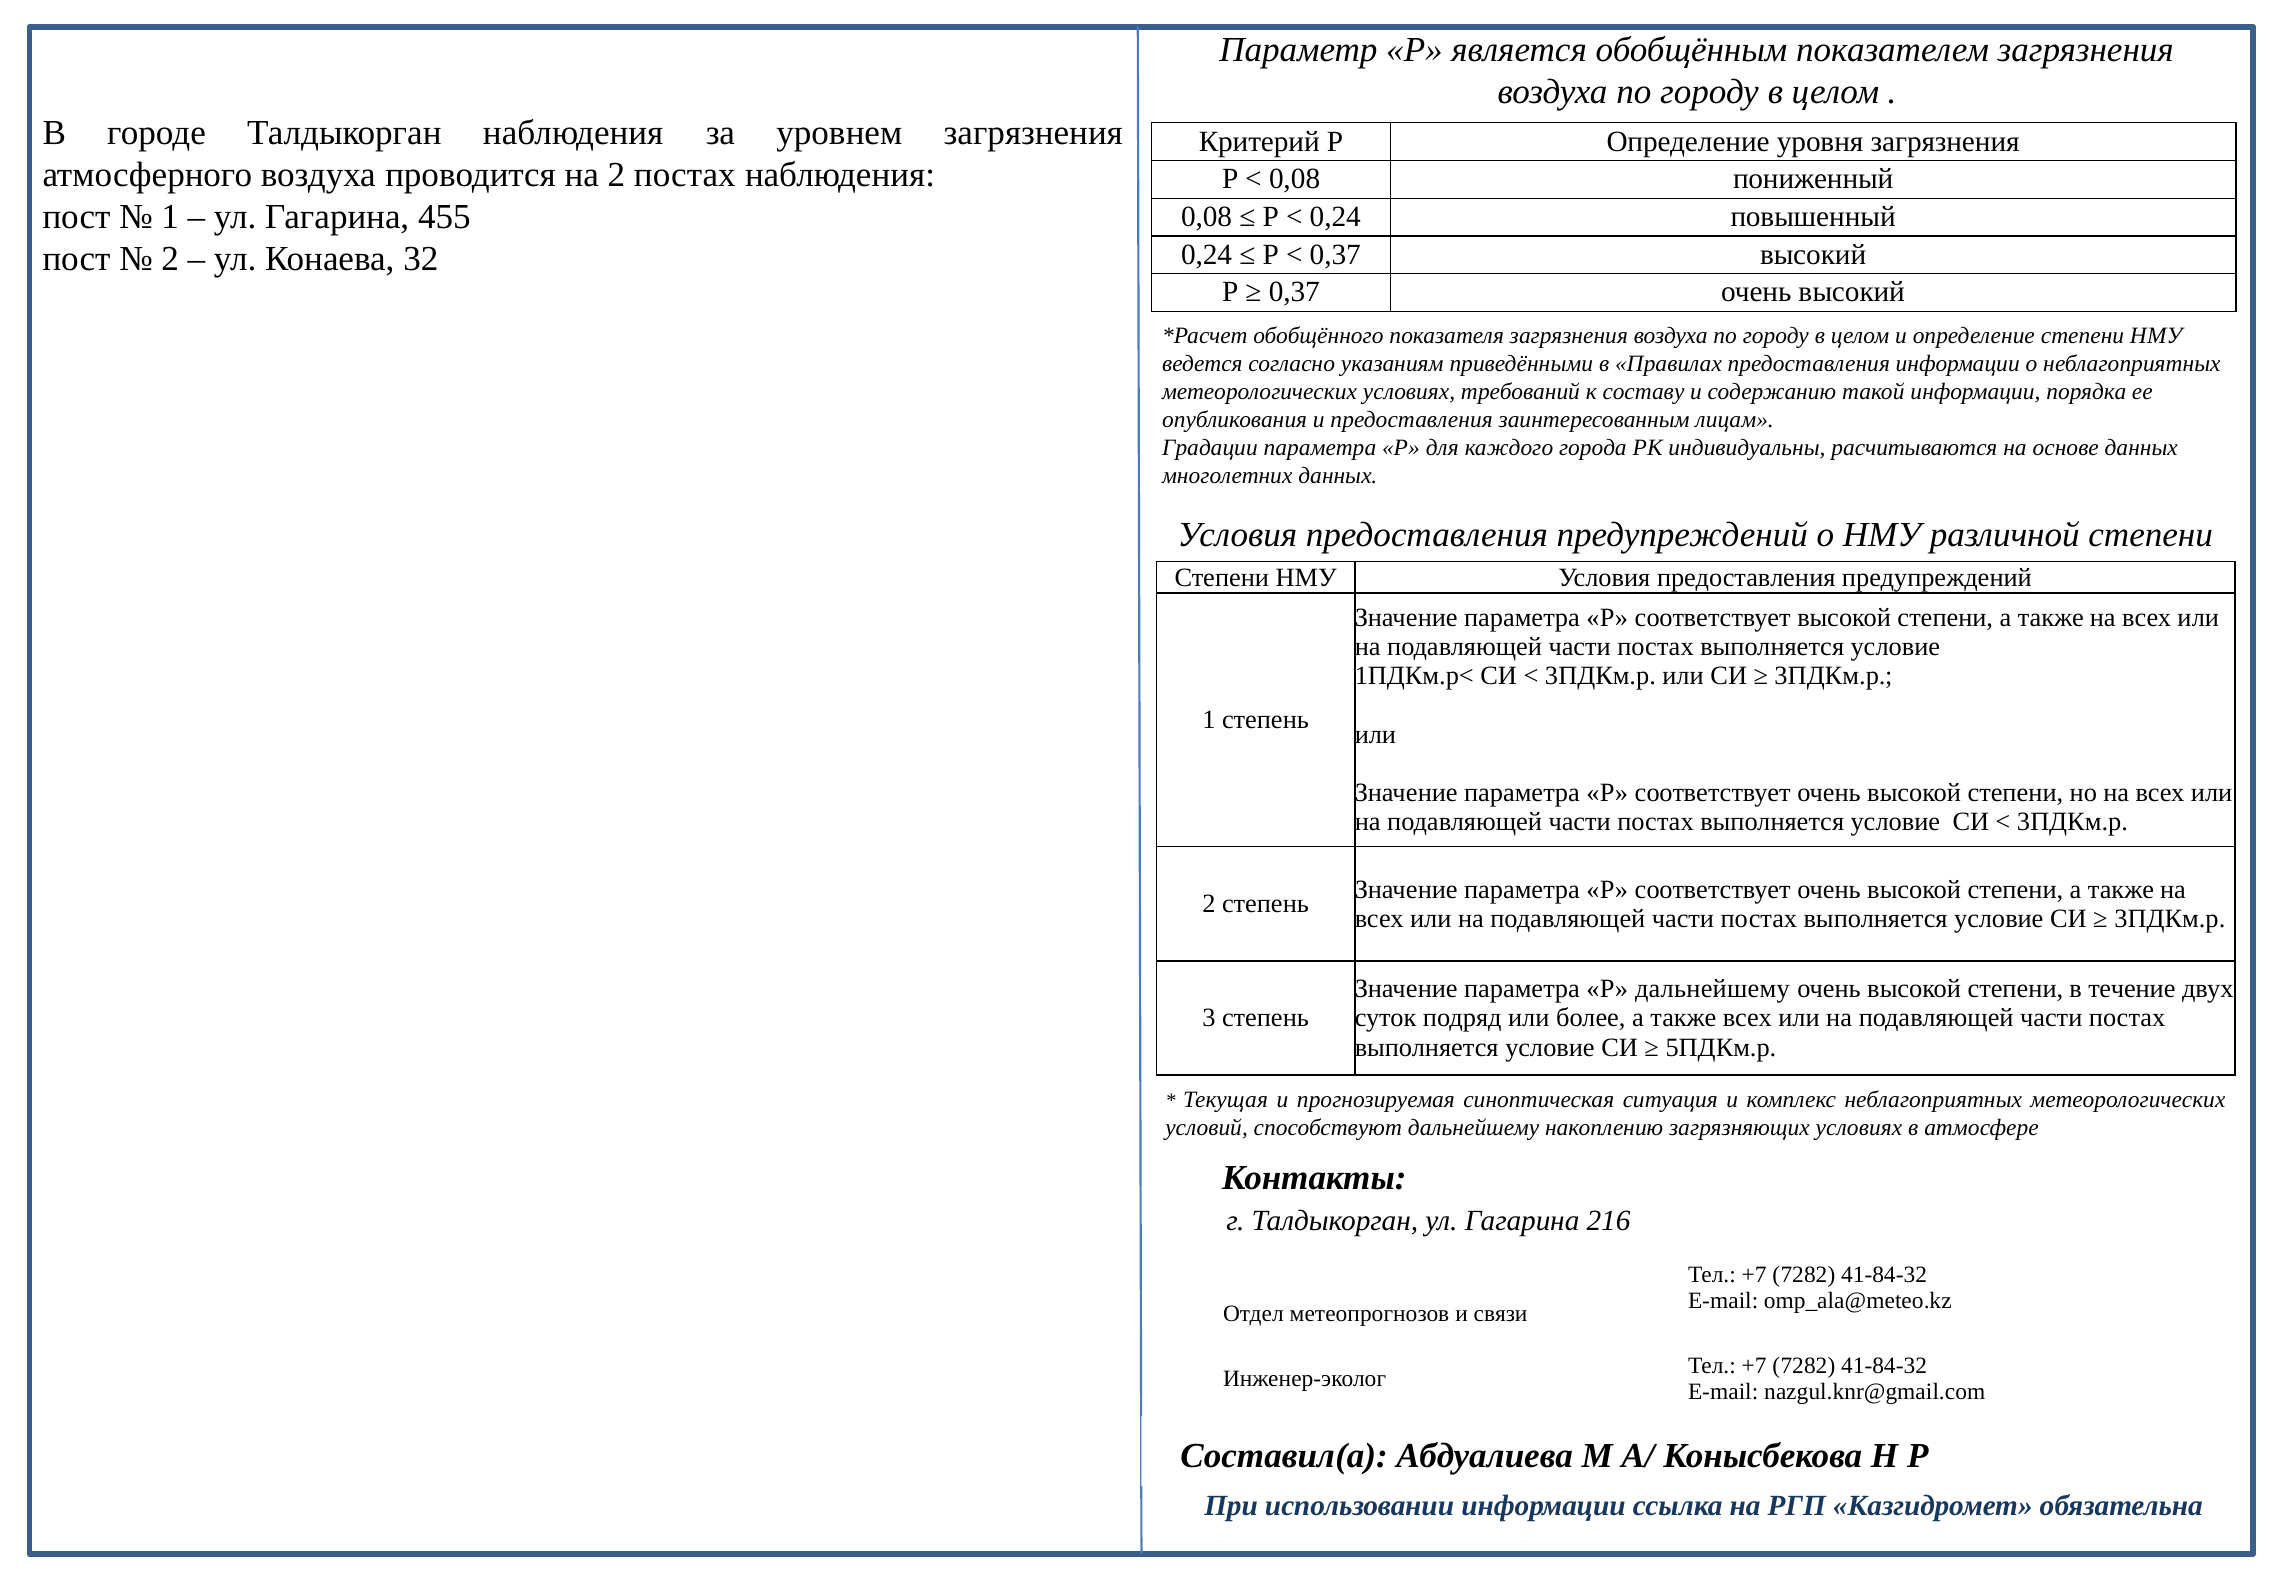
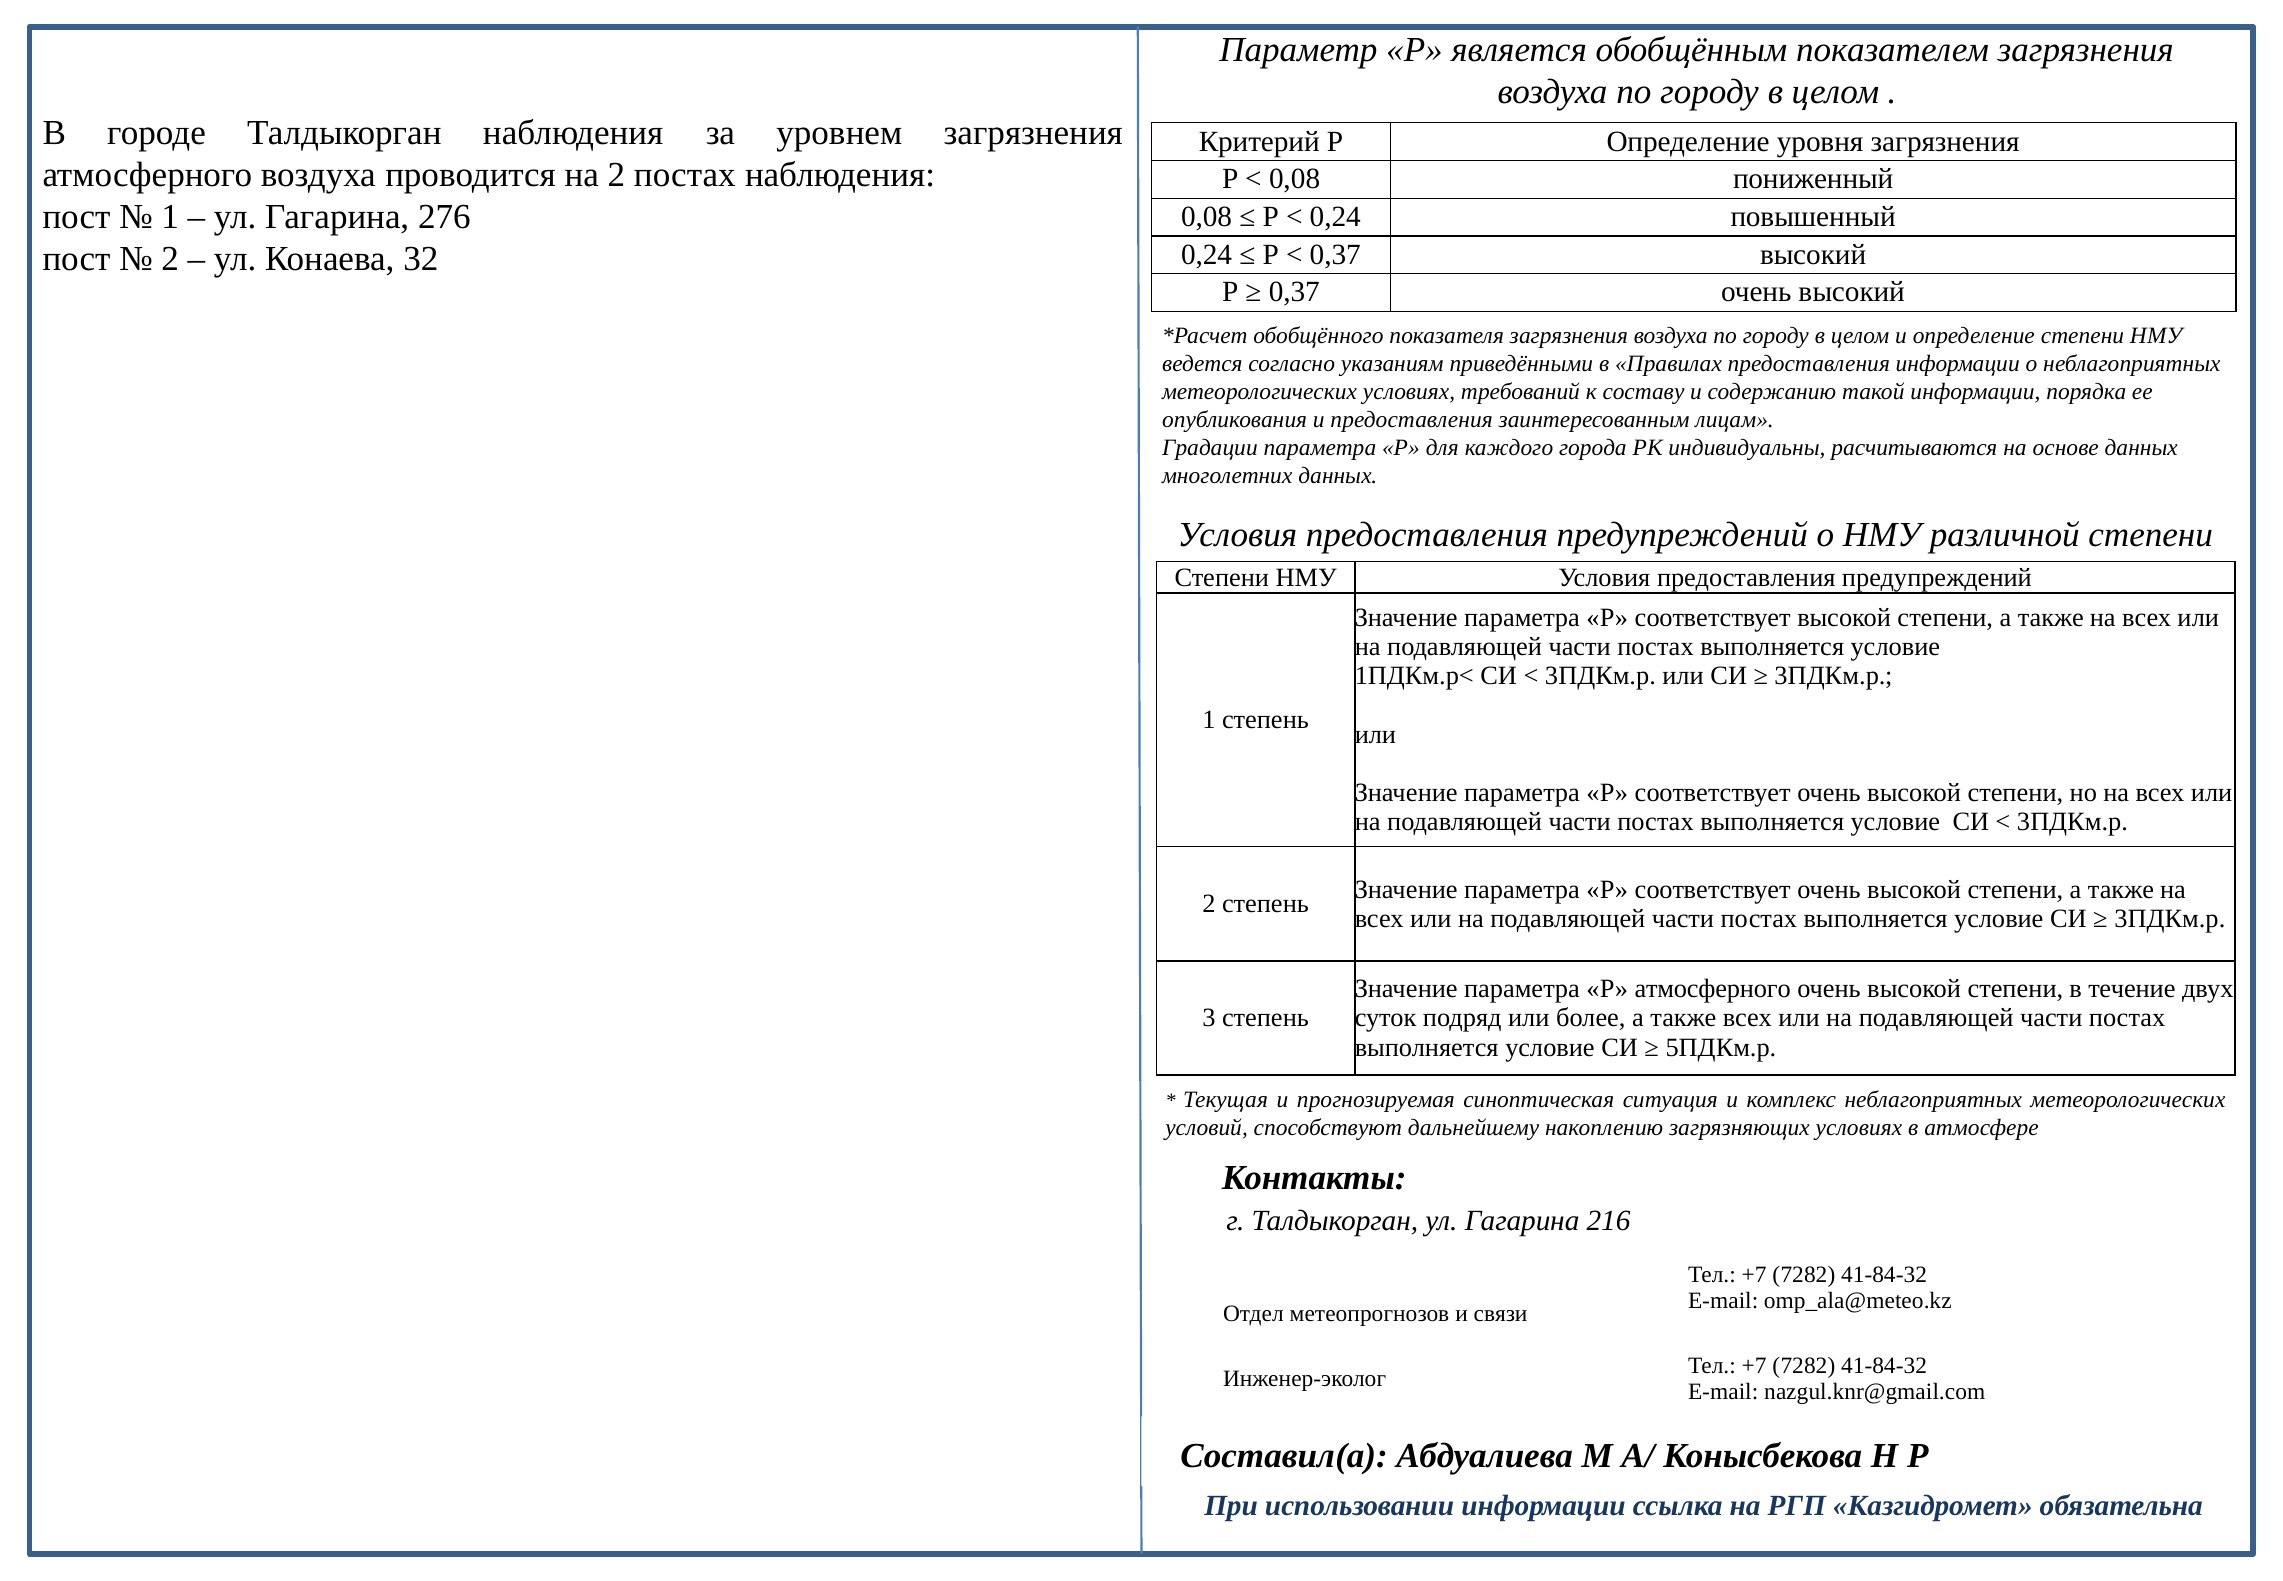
455: 455 -> 276 (444, 217)
Р дальнейшему: дальнейшему -> атмосферного (1713, 989)
